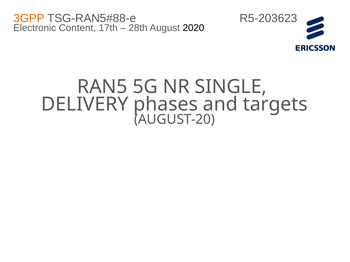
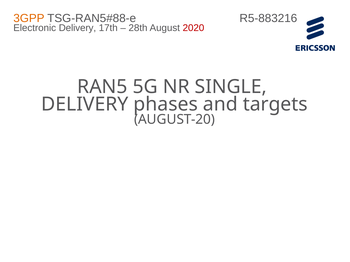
R5-203623: R5-203623 -> R5-883216 (268, 18)
Electronic Content: Content -> Delivery (77, 28)
2020 colour: black -> red (193, 28)
